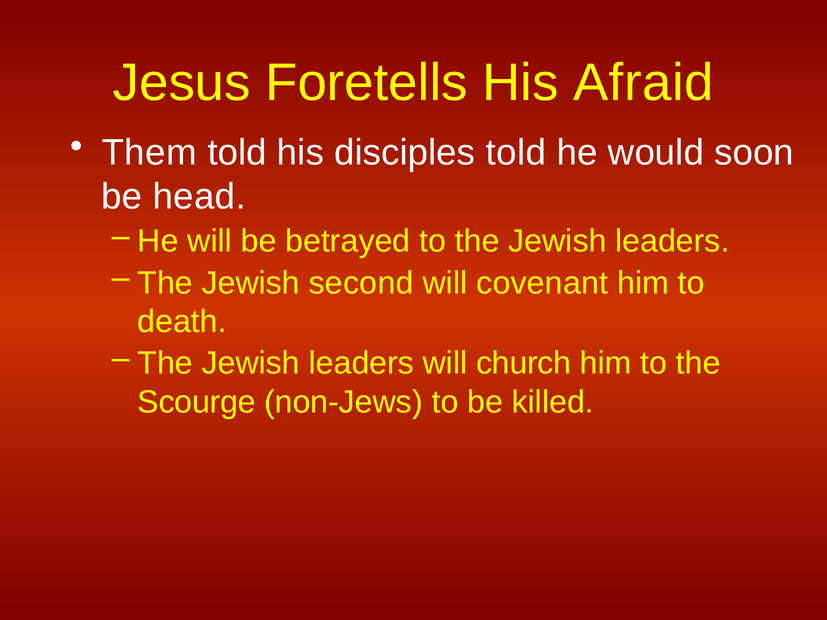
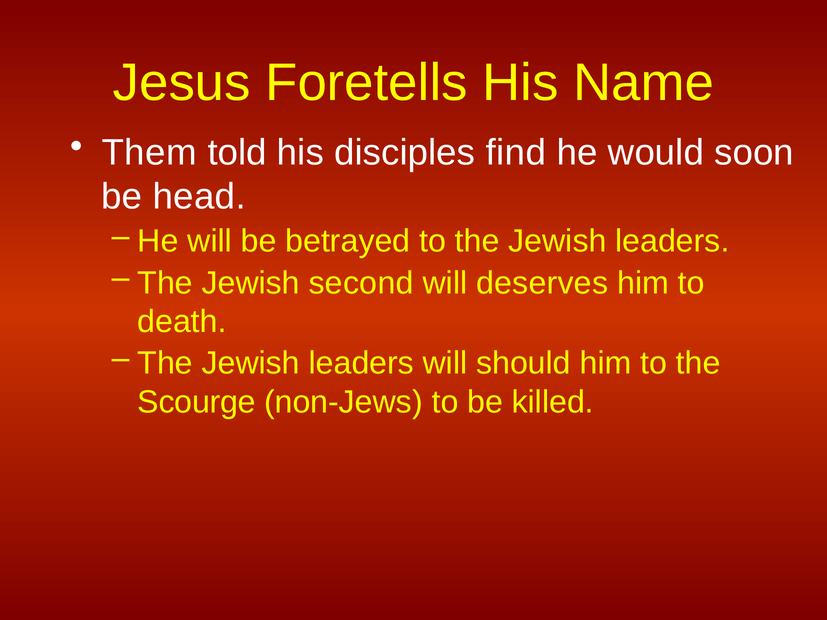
Afraid: Afraid -> Name (644, 83)
disciples told: told -> find (516, 153)
covenant: covenant -> deserves (542, 283)
church: church -> should (524, 363)
